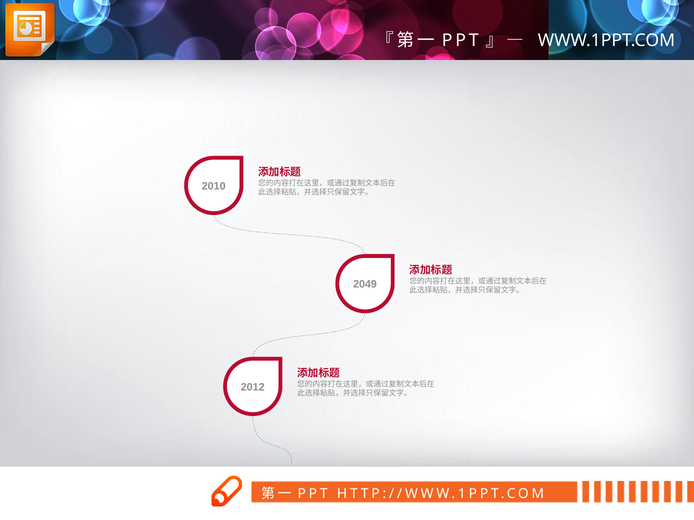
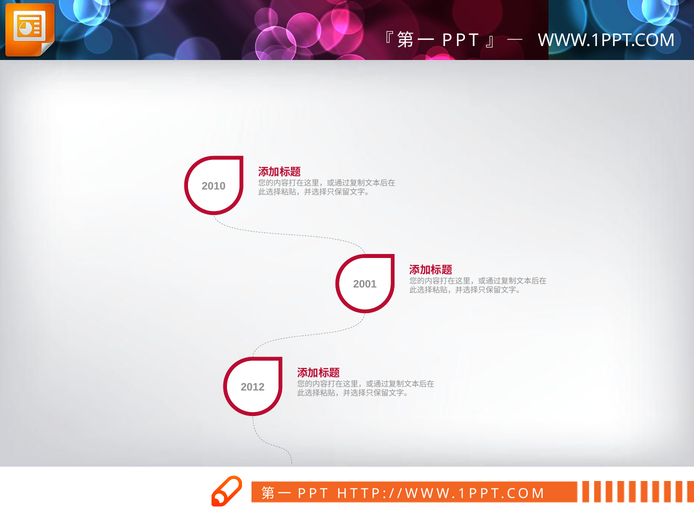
2049: 2049 -> 2001 (365, 285)
